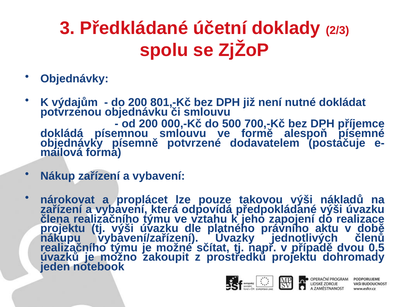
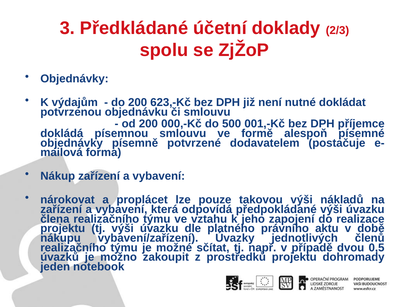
801,-Kč: 801,-Kč -> 623,-Kč (171, 102)
700,-Kč: 700,-Kč -> 001,-Kč (265, 124)
